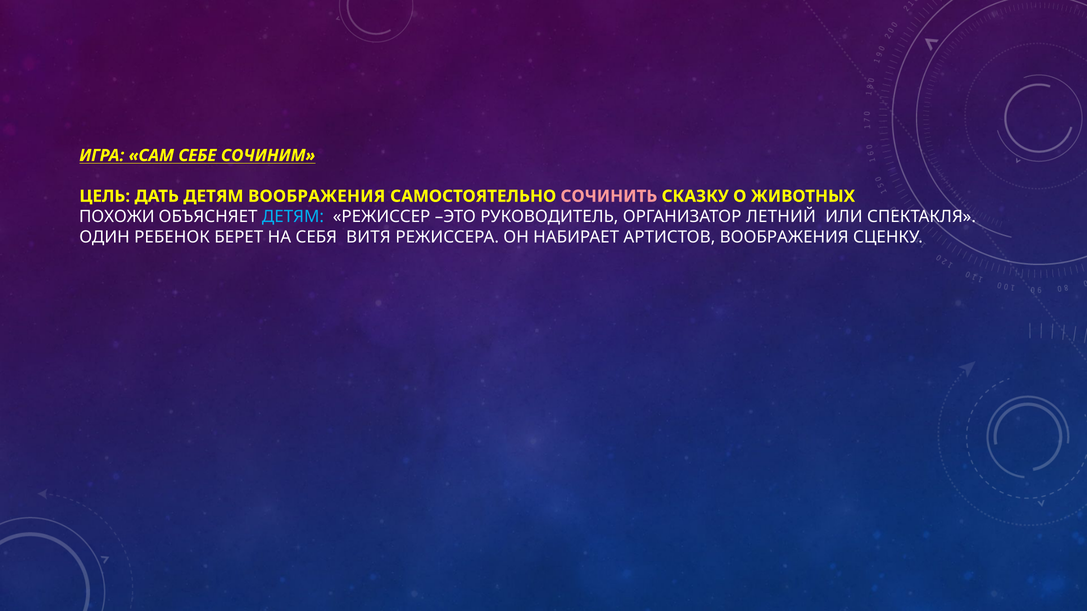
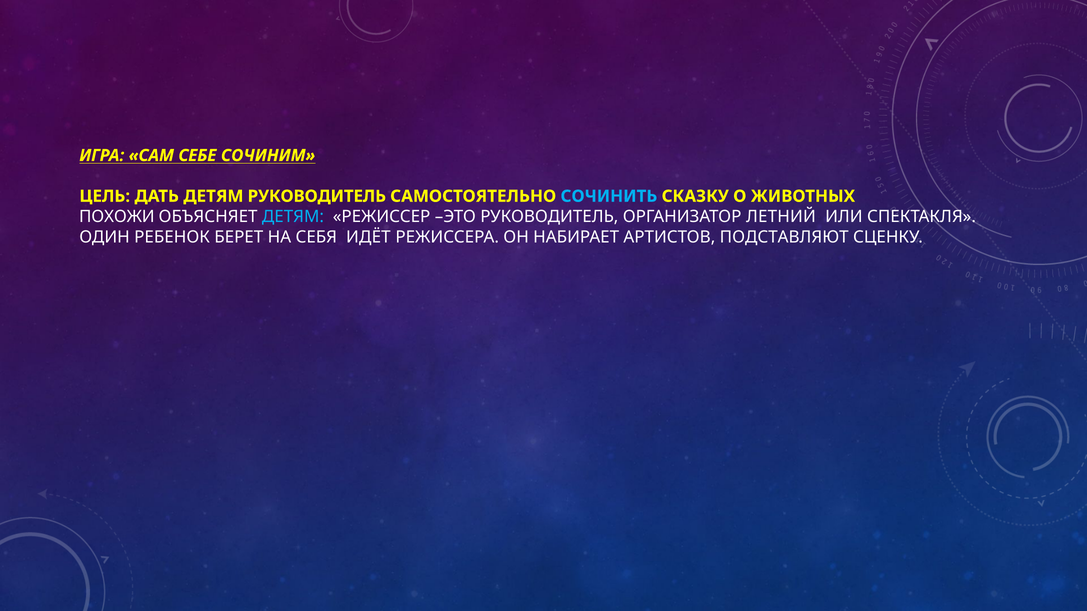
ДЕТЯМ ВООБРАЖЕНИЯ: ВООБРАЖЕНИЯ -> РУКОВОДИТЕЛЬ (317, 196)
СОЧИНИТЬ colour: pink -> light blue (609, 196)
ВИТЯ: ВИТЯ -> ИДЁТ (368, 237)
АРТИСТОВ ВООБРАЖЕНИЯ: ВООБРАЖЕНИЯ -> ПОДСТАВЛЯЮТ (784, 237)
